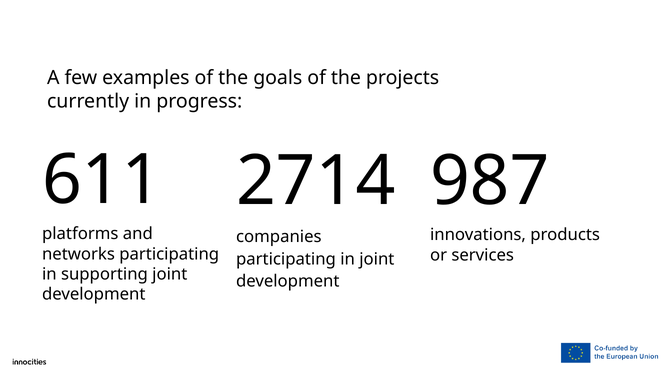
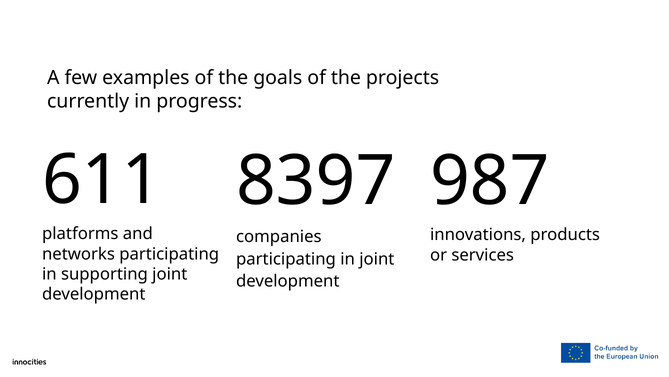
2714: 2714 -> 8397 (316, 181)
